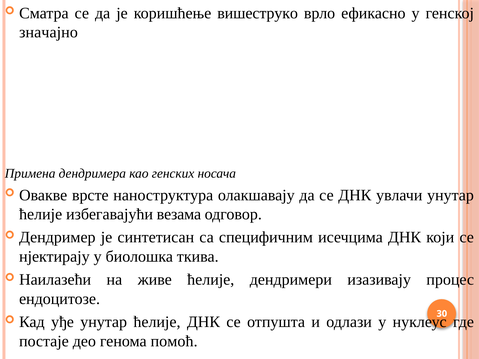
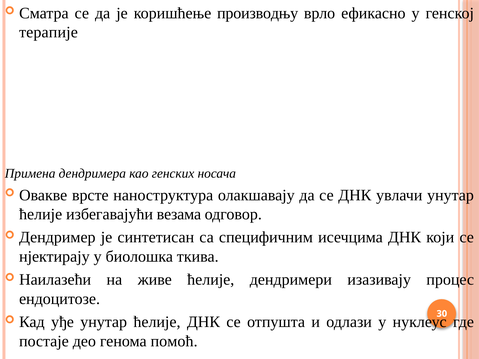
вишеструко: вишеструко -> производњу (258, 13)
значајно: значајно -> терапије (48, 32)
